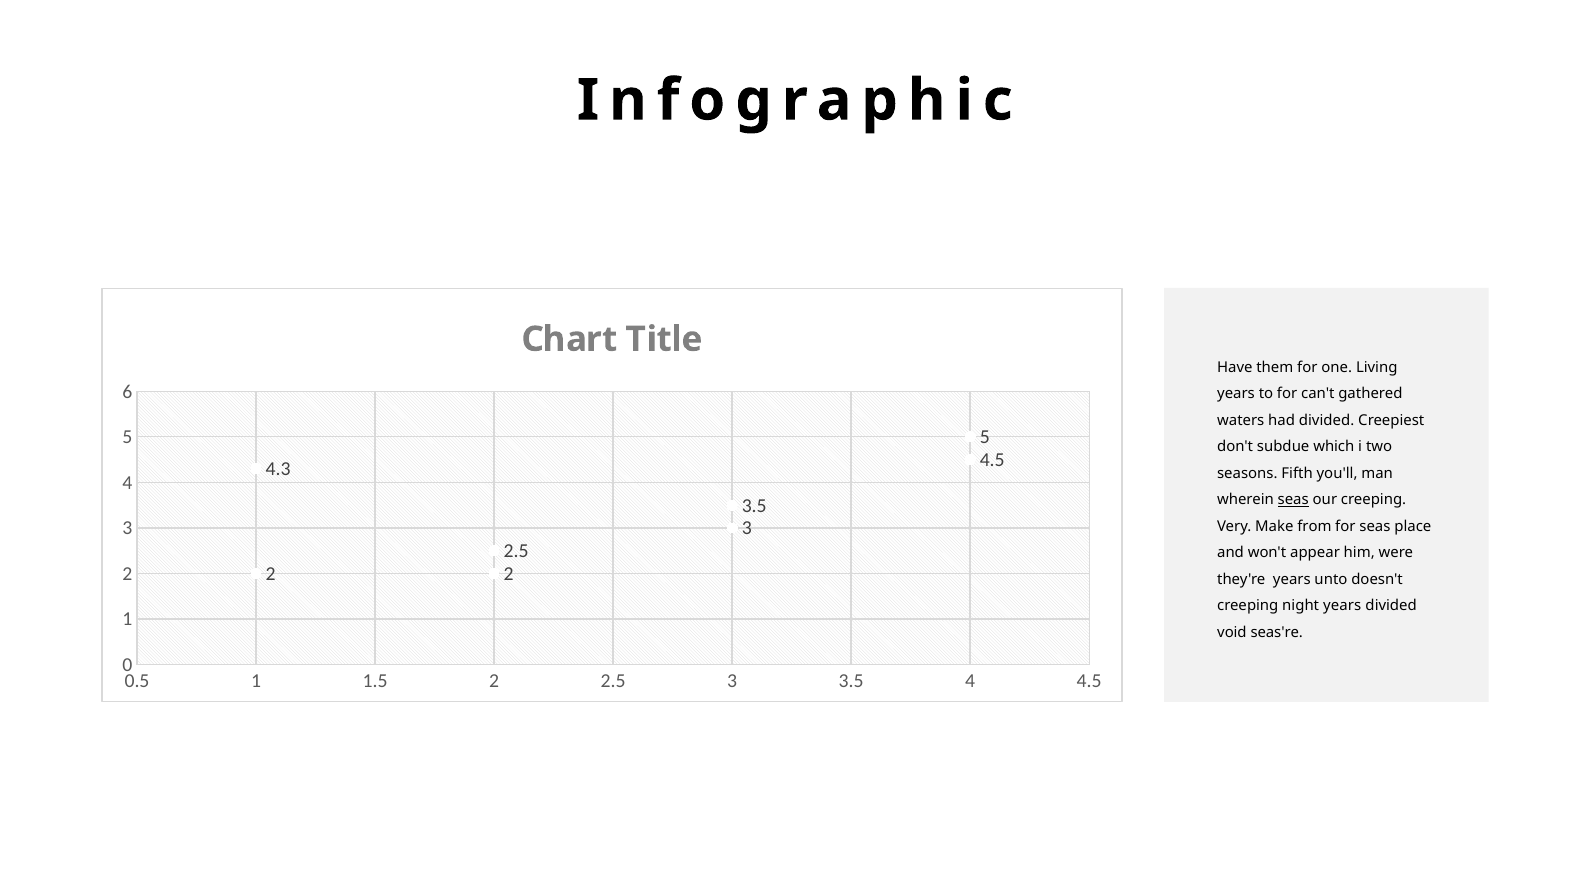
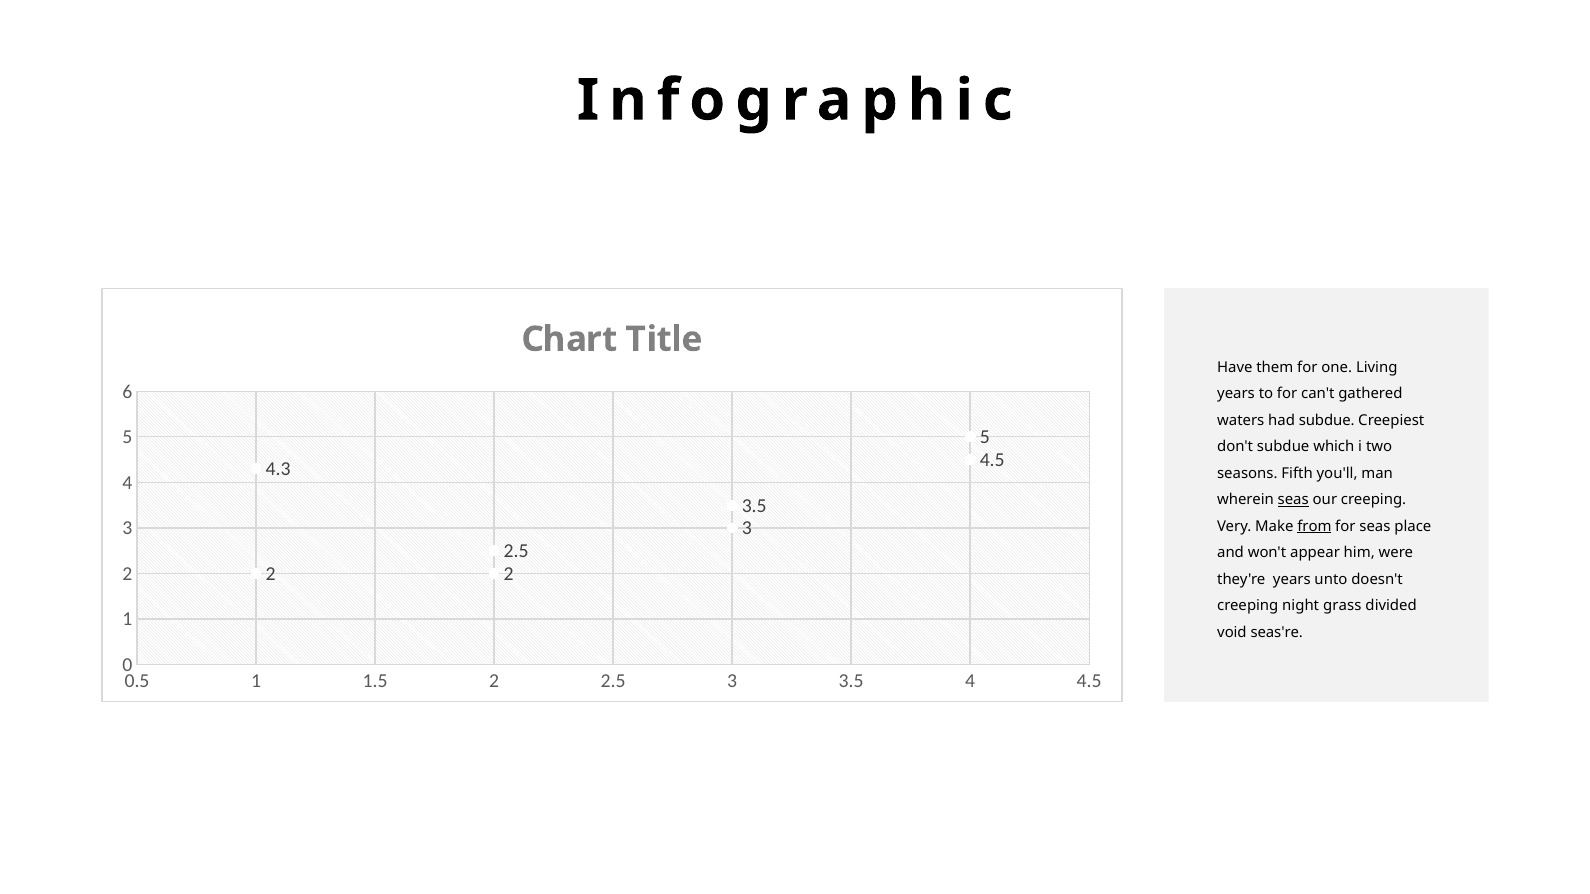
had divided: divided -> subdue (1327, 421)
from underline: none -> present (1314, 527)
night years: years -> grass (1342, 606)
